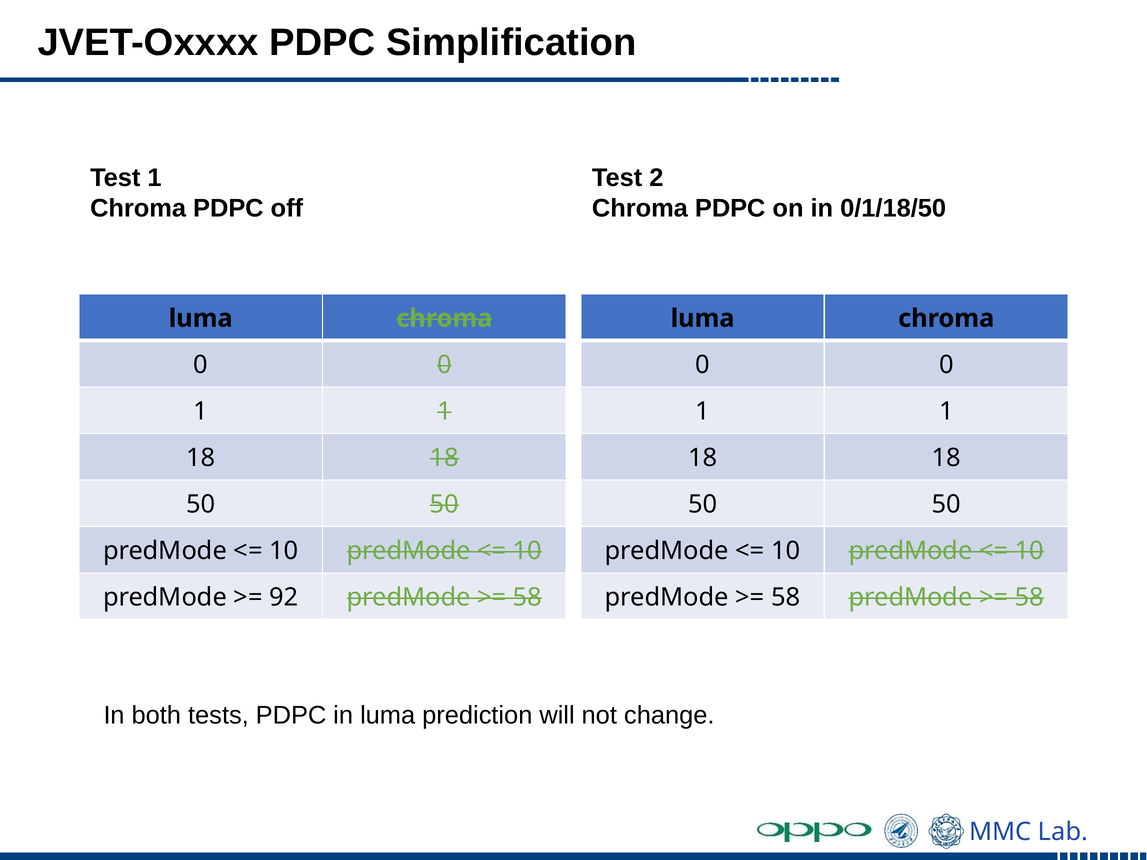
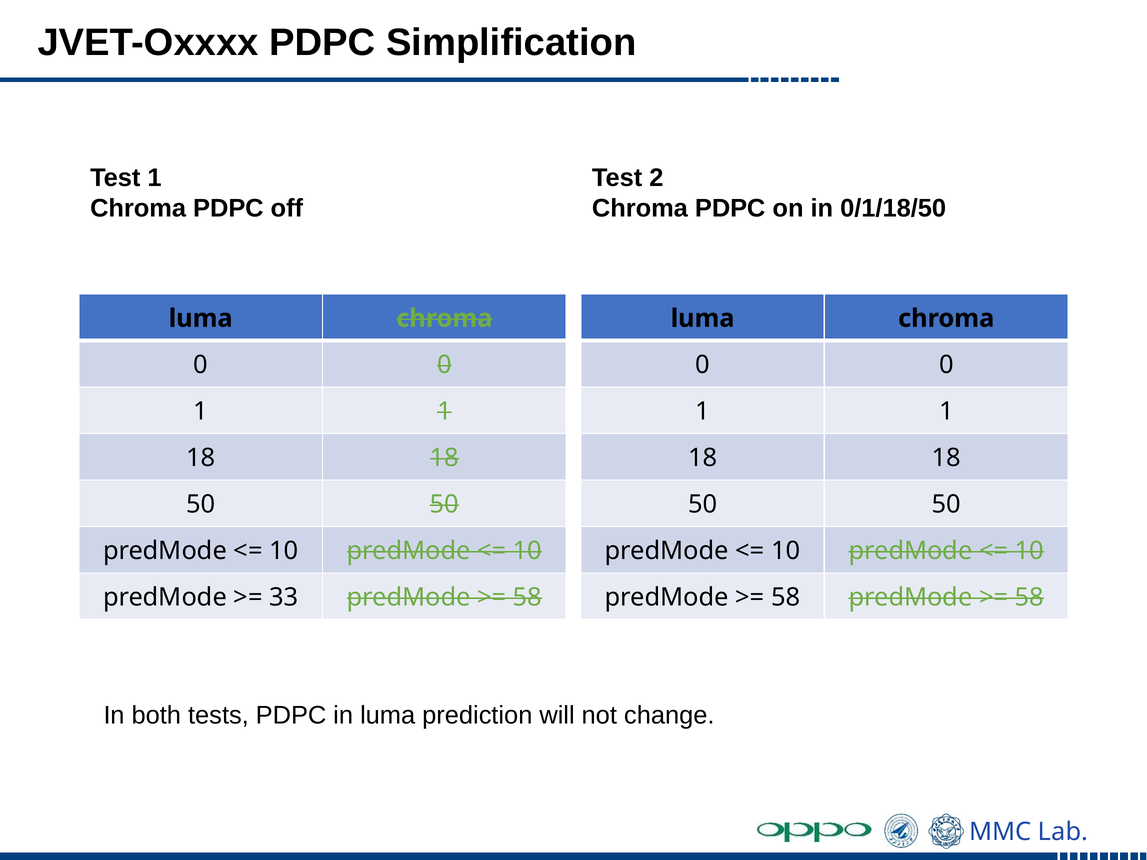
92: 92 -> 33 (284, 598)
